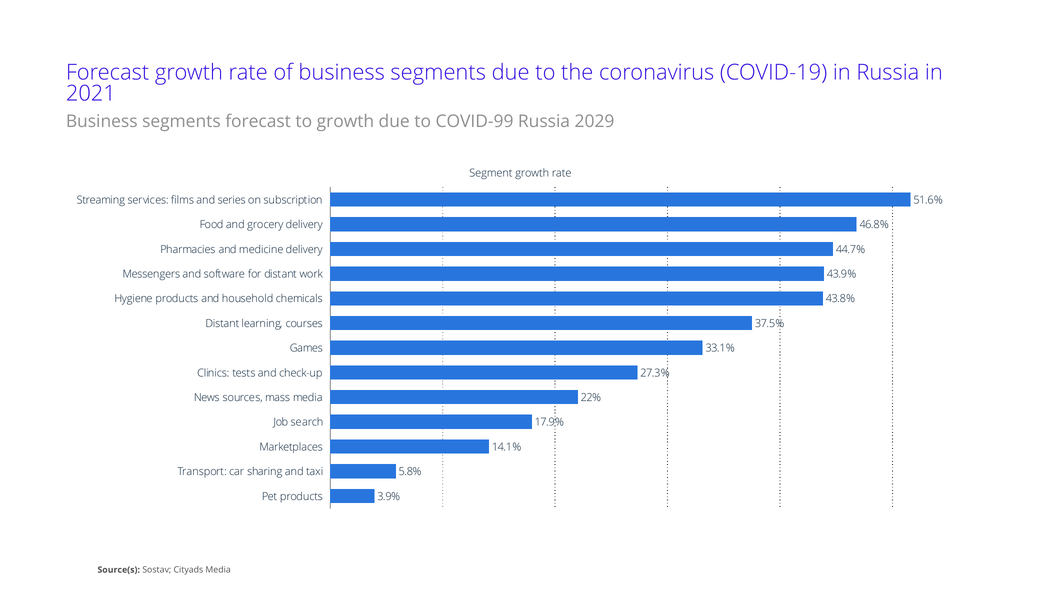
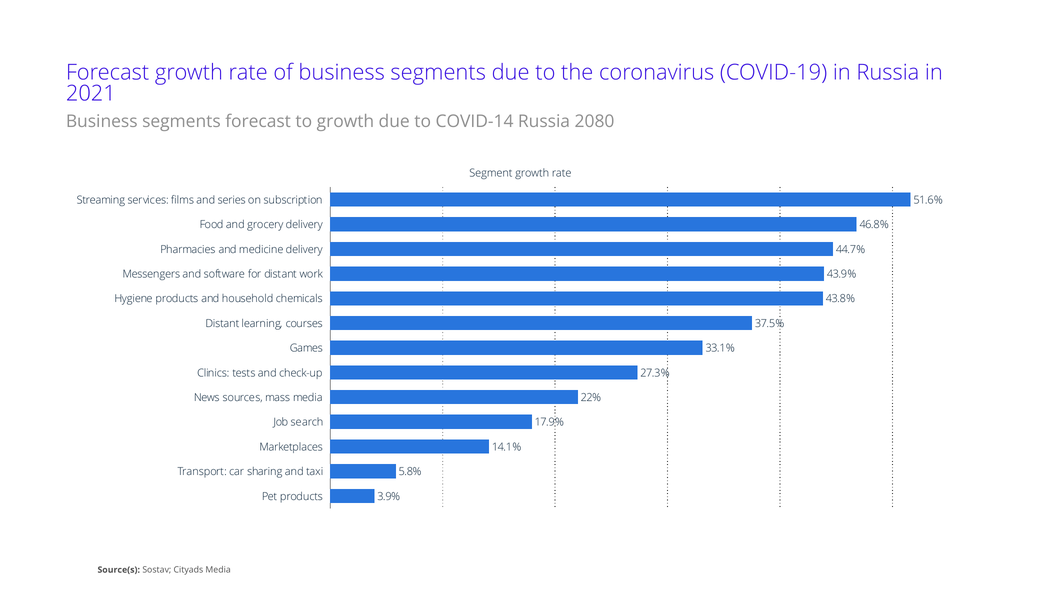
COVID-99: COVID-99 -> COVID-14 (475, 122)
2029: 2029 -> 2080 (595, 122)
